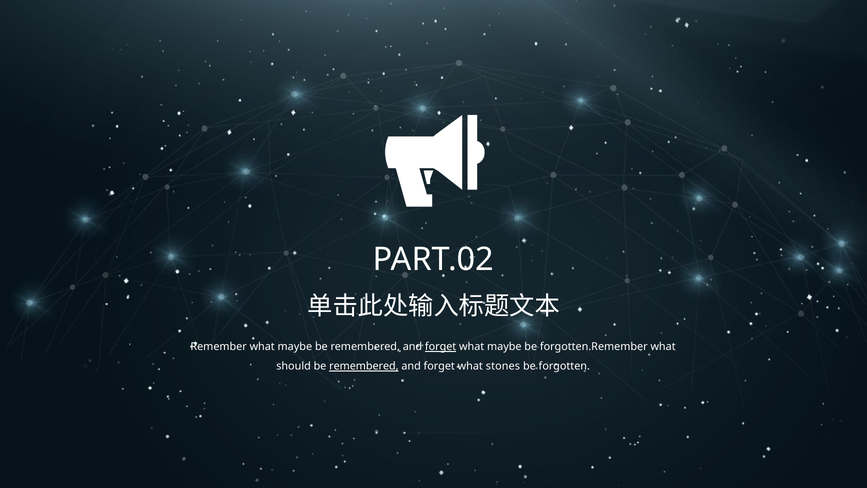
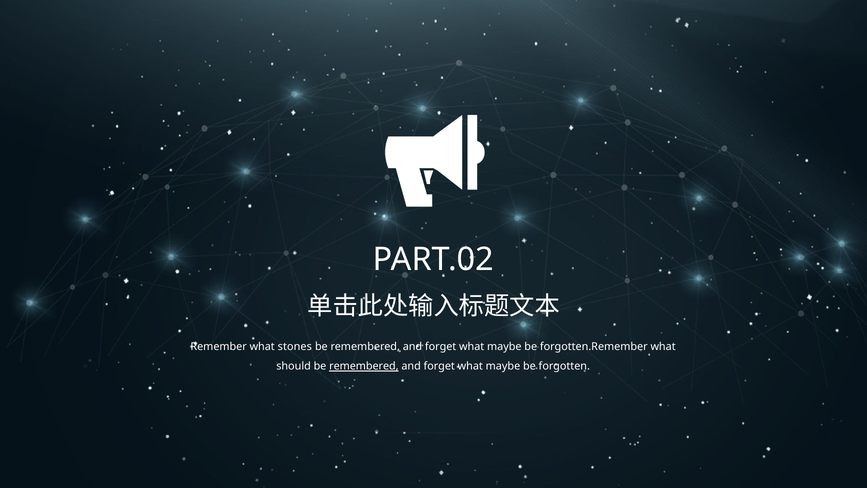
Remember what maybe: maybe -> stones (295, 347)
forget underline: present -> none (441, 347)
stones: stones -> maybe (503, 366)
